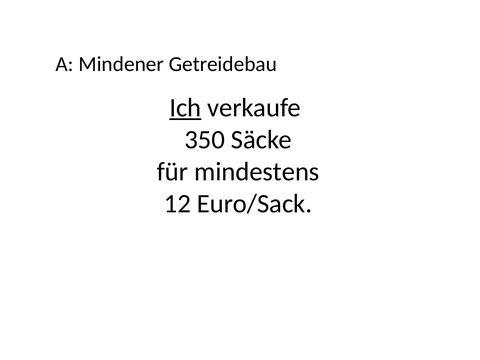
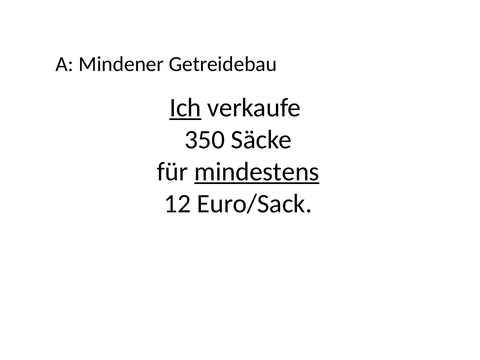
mindestens underline: none -> present (257, 172)
